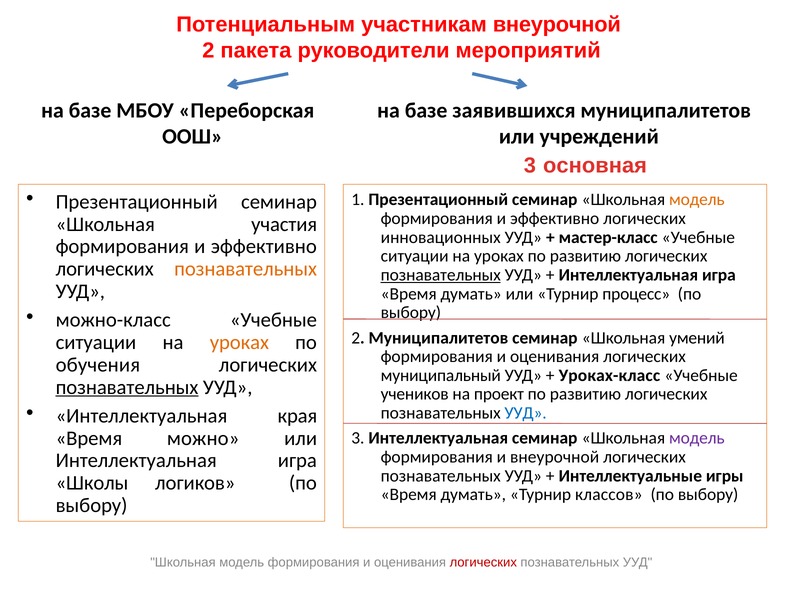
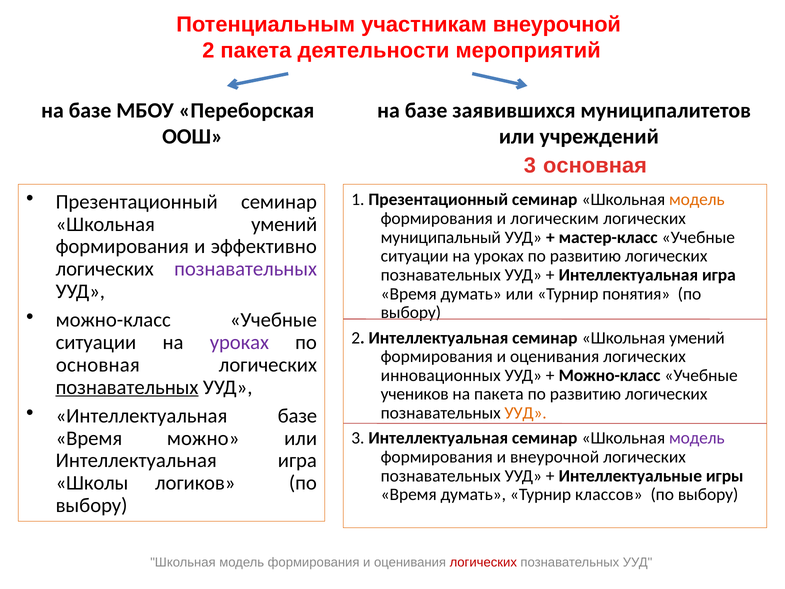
руководители: руководители -> деятельности (373, 51)
эффективно: эффективно -> логическим (555, 218)
участия: участия -> умений (284, 224)
инновационных: инновационных -> муниципальный (441, 237)
познавательных colour: orange -> purple (246, 269)
познавательных underline: present -> none (441, 275)
процесс: процесс -> понятия (636, 294)
2 Муниципалитетов: Муниципалитетов -> Интеллектуальная (438, 338)
уроках colour: orange -> purple (239, 342)
обучения: обучения -> основная (98, 365)
муниципальный: муниципальный -> инновационных (441, 375)
Уроках-класс: Уроках-класс -> Можно-класс (610, 375)
на проект: проект -> пакета (499, 394)
Интеллектуальная края: края -> базе (297, 416)
УУД colour: blue -> orange (526, 413)
